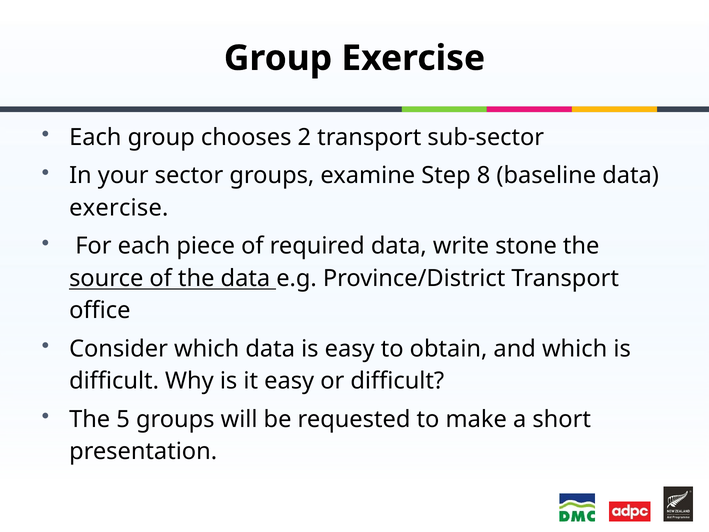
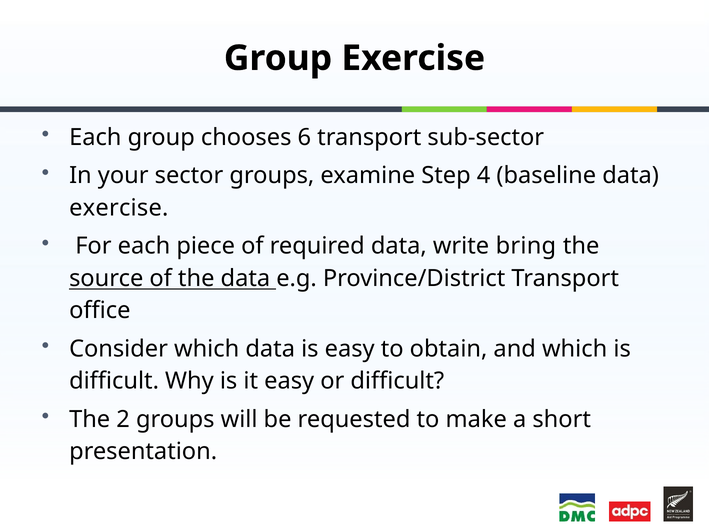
2: 2 -> 6 (304, 137)
8: 8 -> 4 (484, 176)
stone: stone -> bring (526, 246)
5: 5 -> 2 (123, 419)
